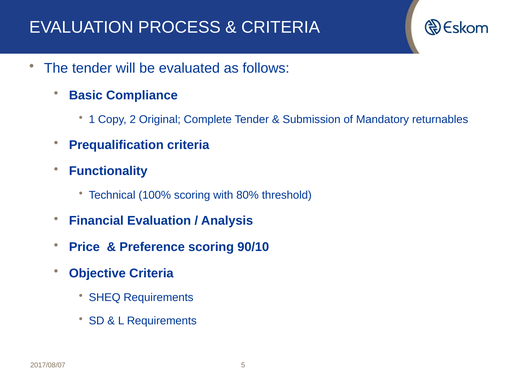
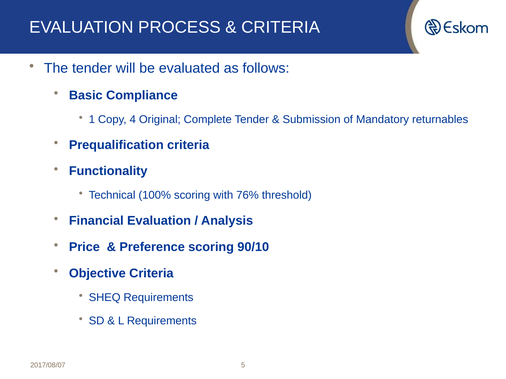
2: 2 -> 4 (133, 120)
80%: 80% -> 76% (247, 196)
